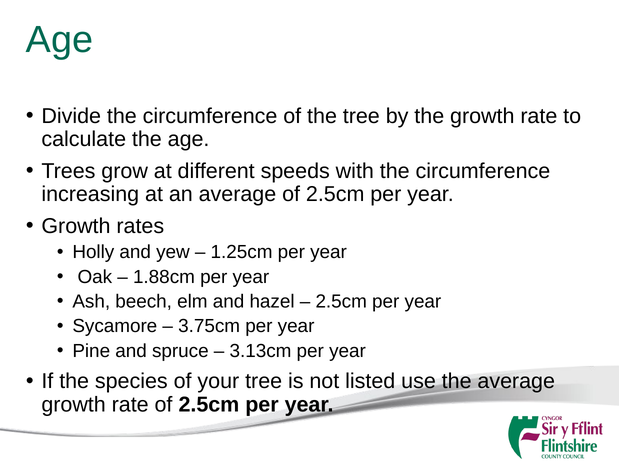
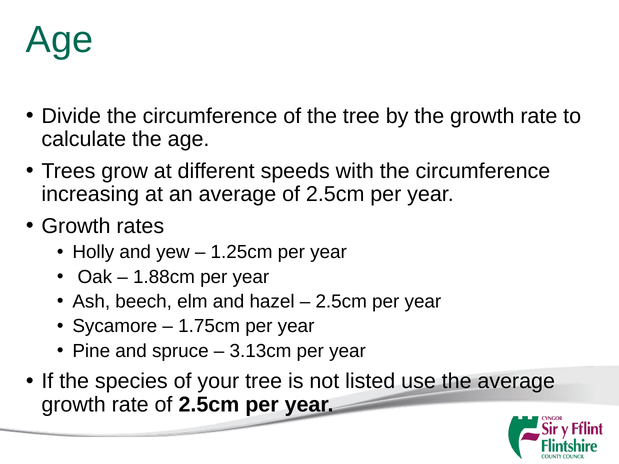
3.75cm: 3.75cm -> 1.75cm (209, 326)
